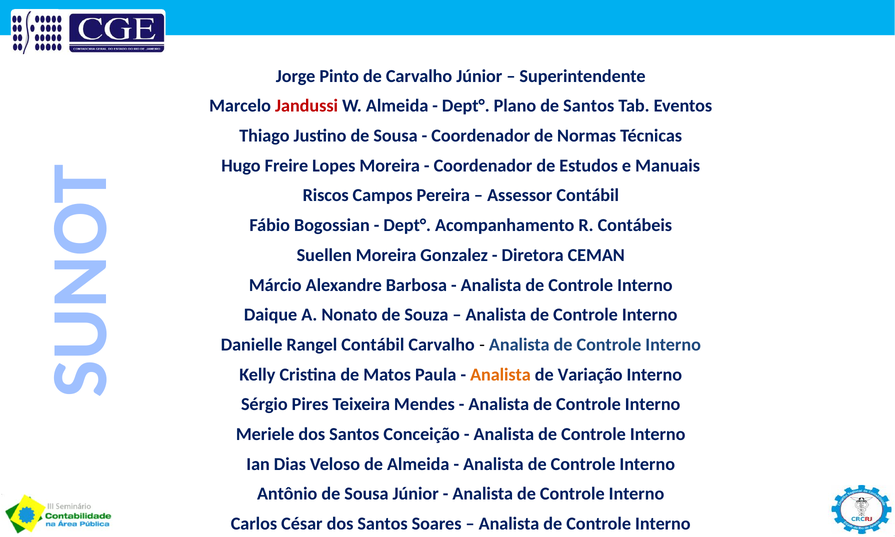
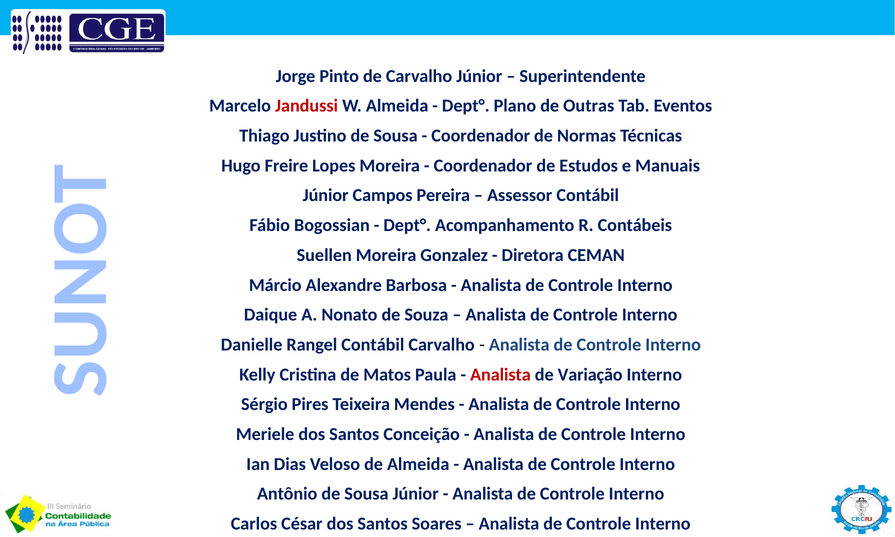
de Santos: Santos -> Outras (589, 106)
Riscos: Riscos -> Júnior (326, 195)
Analista colour: orange -> red (500, 374)
